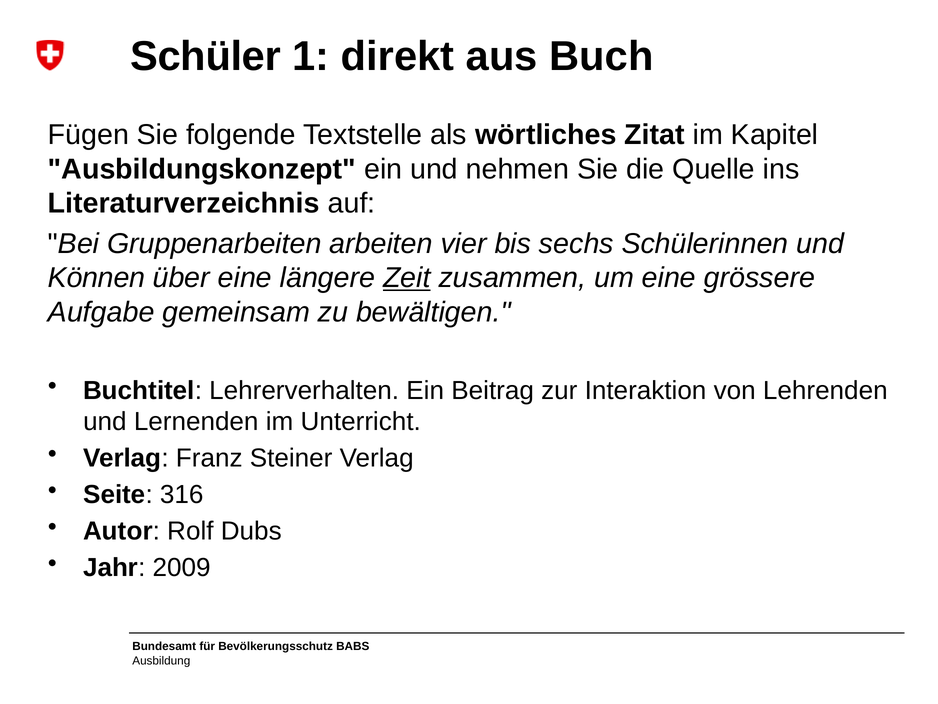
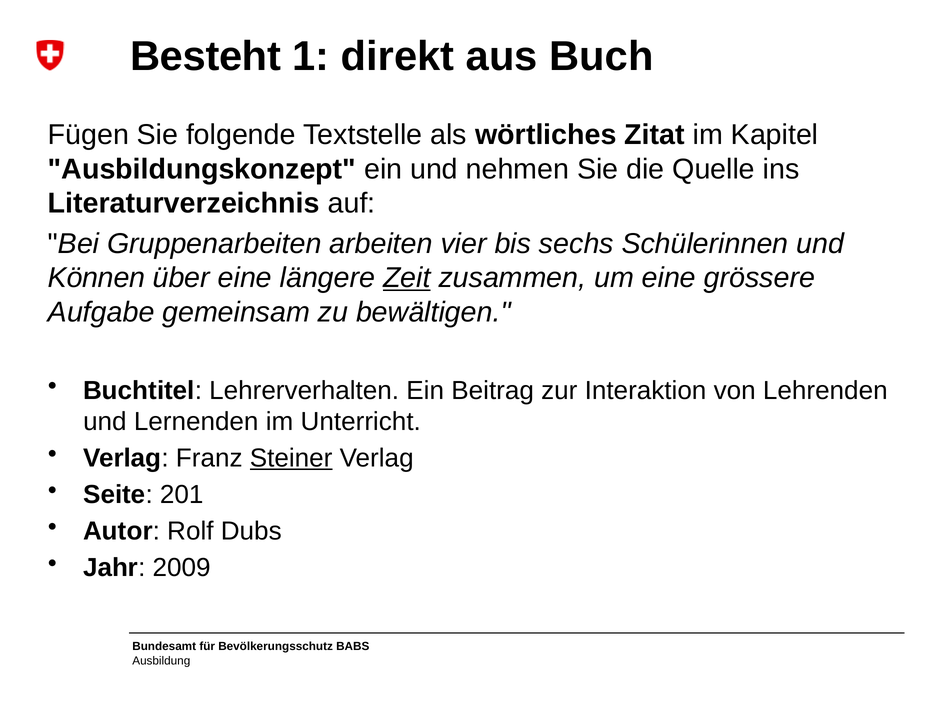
Schüler: Schüler -> Besteht (206, 57)
Steiner underline: none -> present (291, 458)
316: 316 -> 201 (182, 494)
